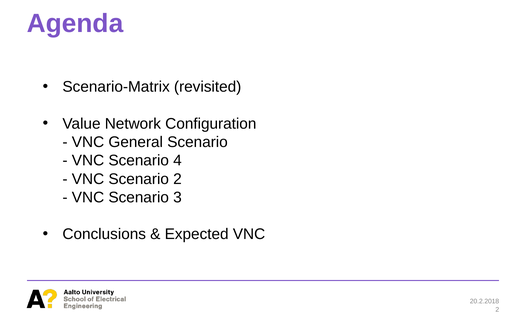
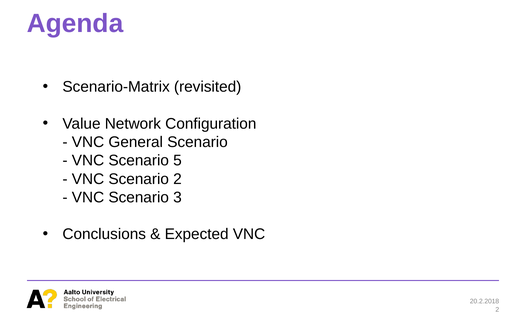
4: 4 -> 5 (177, 160)
